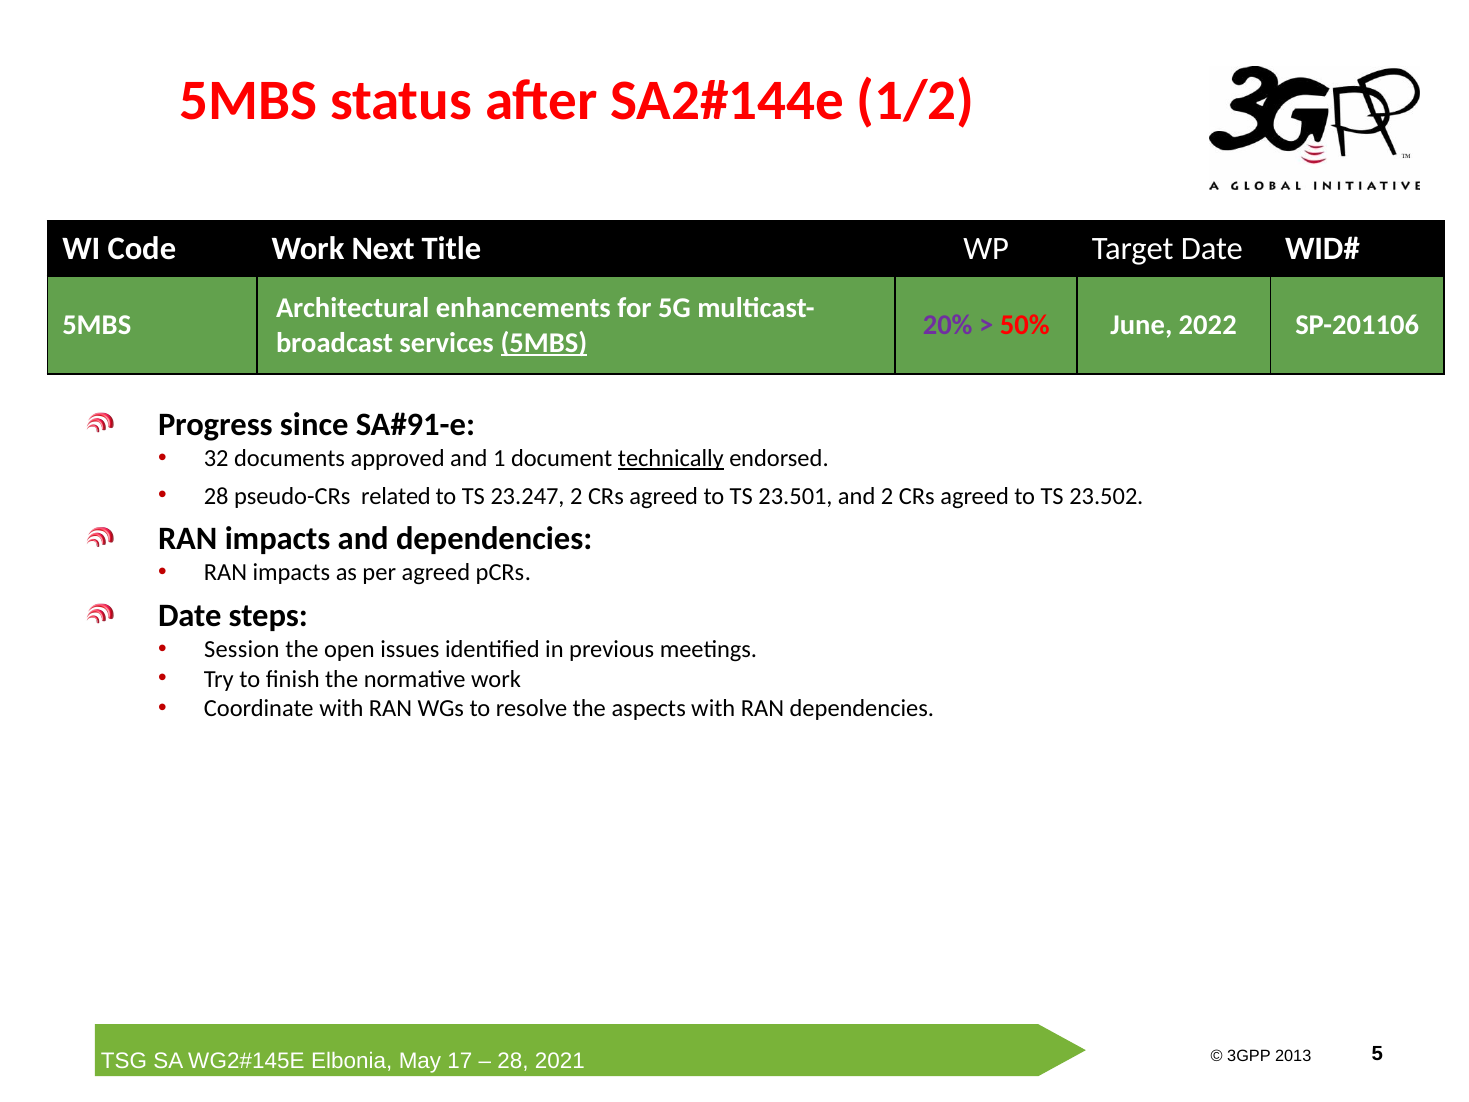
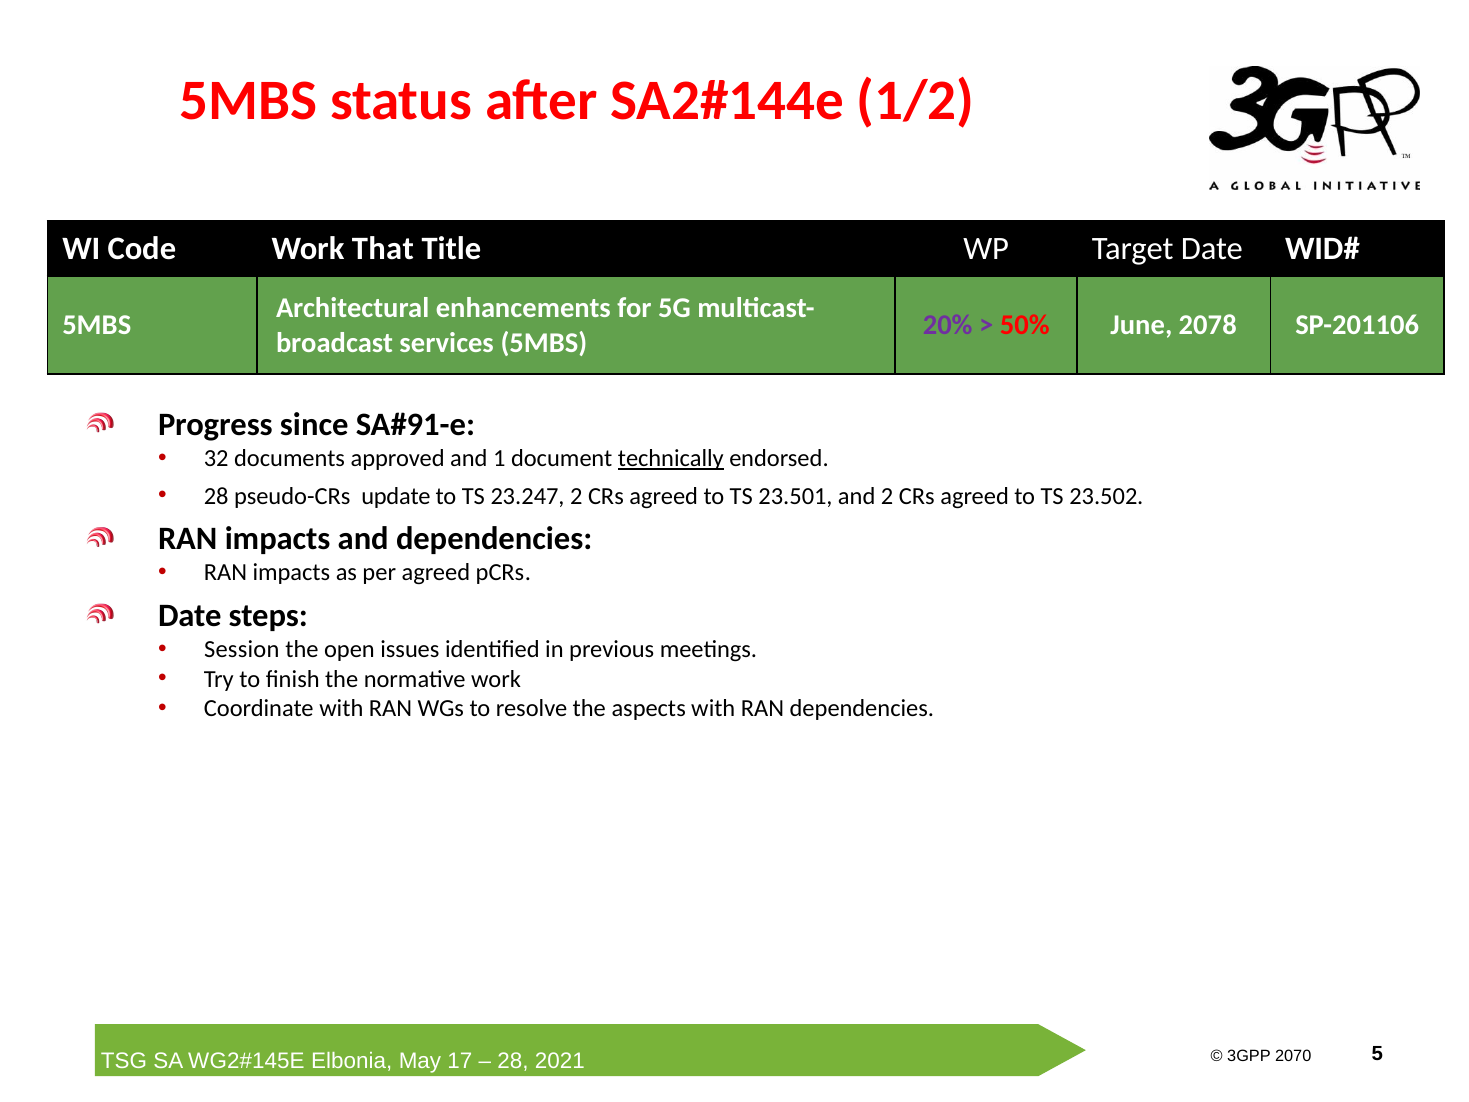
Next: Next -> That (383, 249)
2022: 2022 -> 2078 (1208, 325)
5MBS underline: present -> none (544, 343)
related: related -> update (396, 496)
2013: 2013 -> 2070 (1293, 1056)
